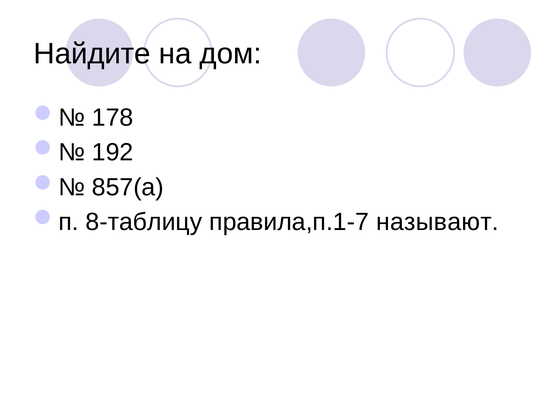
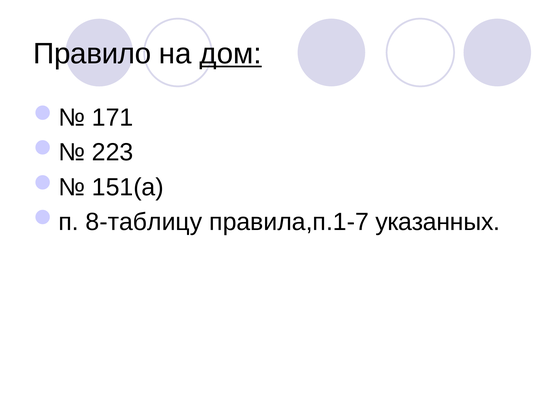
Найдите: Найдите -> Правило (92, 54)
дом underline: none -> present (231, 54)
178: 178 -> 171 (113, 117)
192: 192 -> 223 (113, 152)
857(а: 857(а -> 151(а (128, 187)
называют: называют -> указанных (438, 222)
